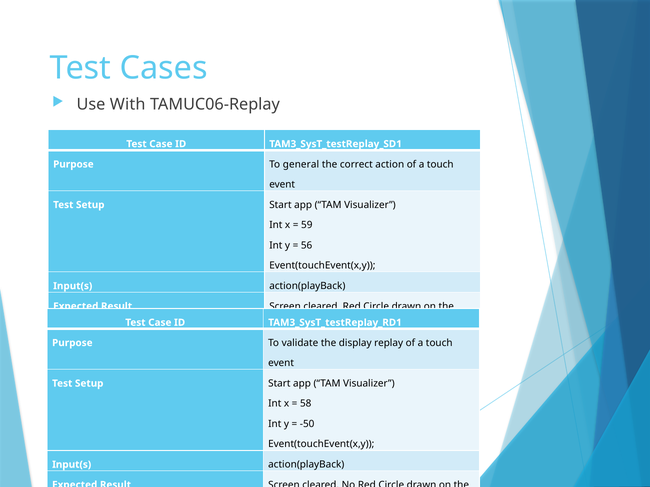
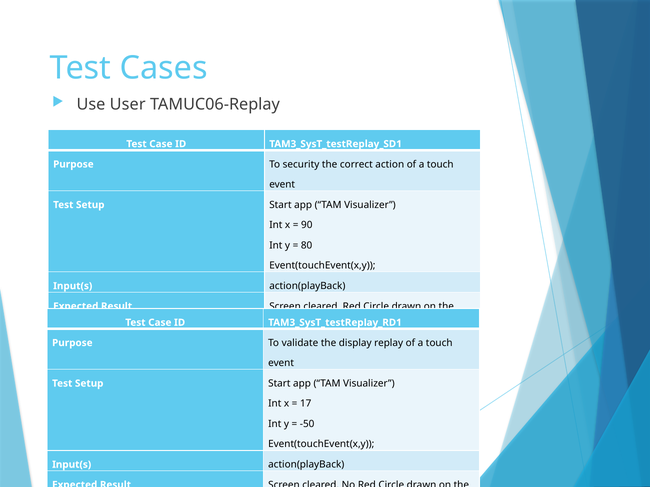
With: With -> User (128, 104)
general: general -> security (301, 164)
59: 59 -> 90 (307, 225)
56: 56 -> 80 (307, 246)
58: 58 -> 17 (306, 404)
